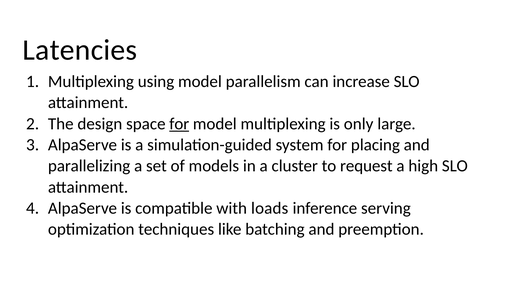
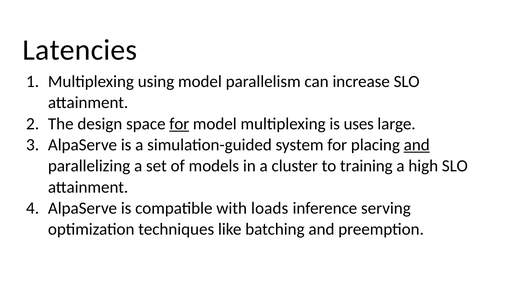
only: only -> uses (359, 124)
and underline: none -> present (417, 145)
request: request -> training (366, 166)
